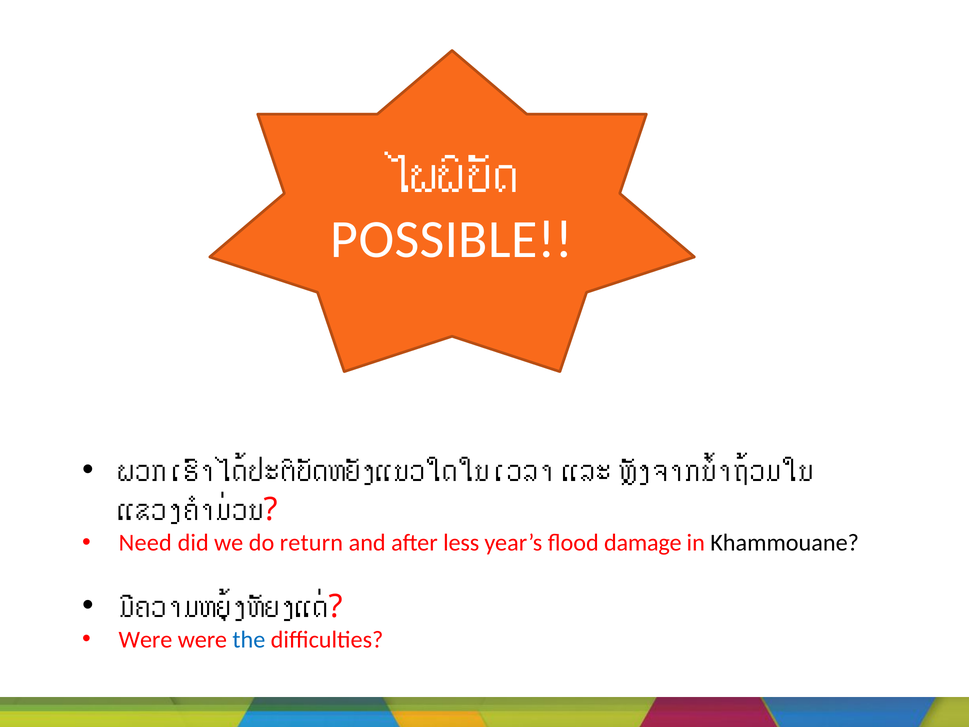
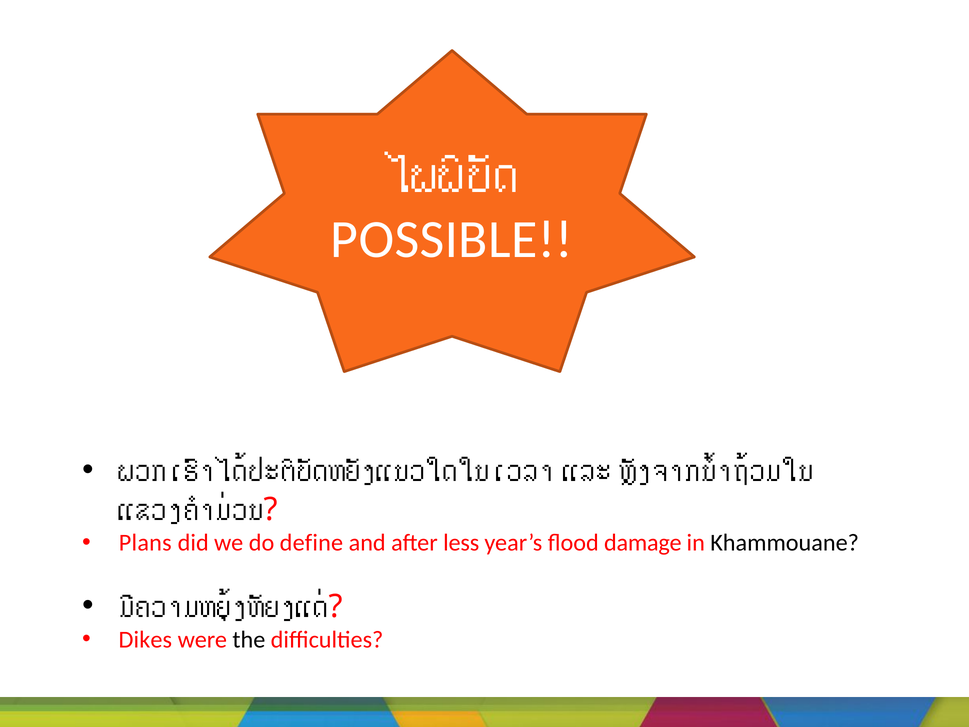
Need: Need -> Plans (145, 543)
return: return -> define (311, 543)
Were: Were -> Dikes (145, 640)
the colour: blue -> black (249, 640)
